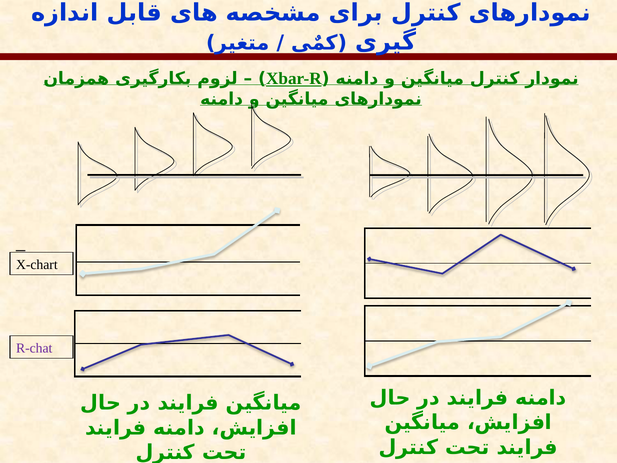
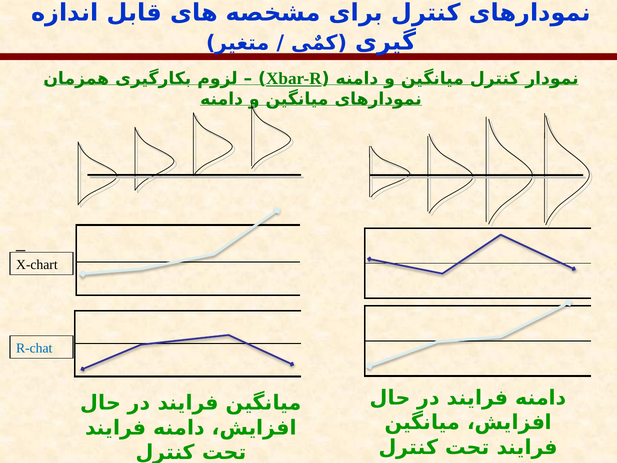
R-chat colour: purple -> blue (34, 348)
